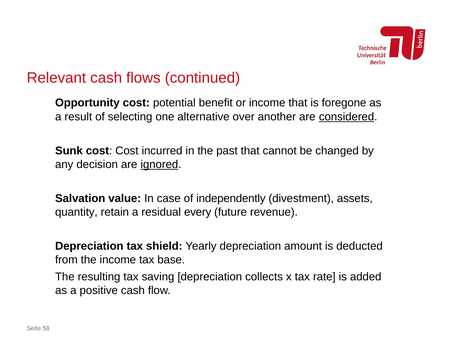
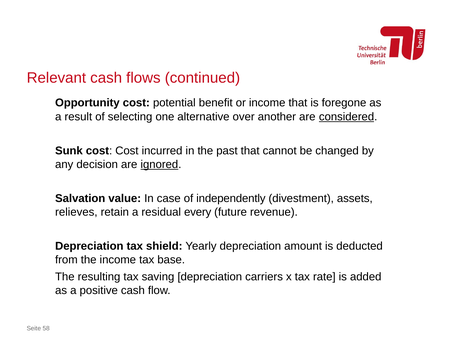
quantity: quantity -> relieves (76, 212)
collects: collects -> carriers (264, 277)
